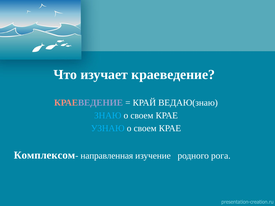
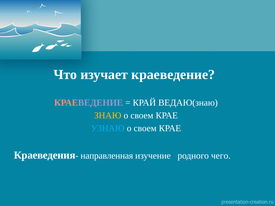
ЗНАЮ colour: light blue -> yellow (108, 116)
Комплексом: Комплексом -> Краеведения (45, 155)
рога: рога -> чего (221, 156)
